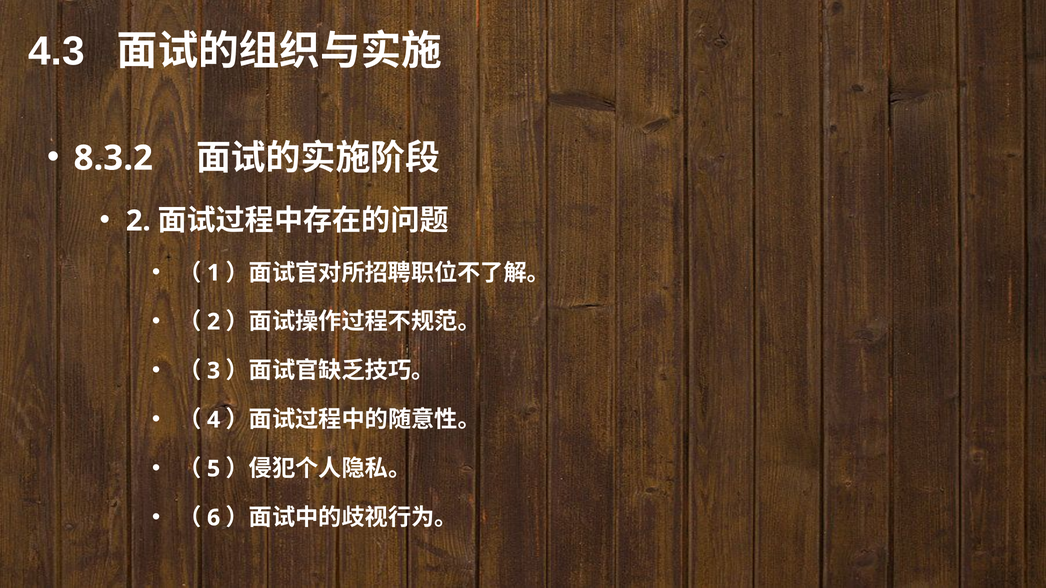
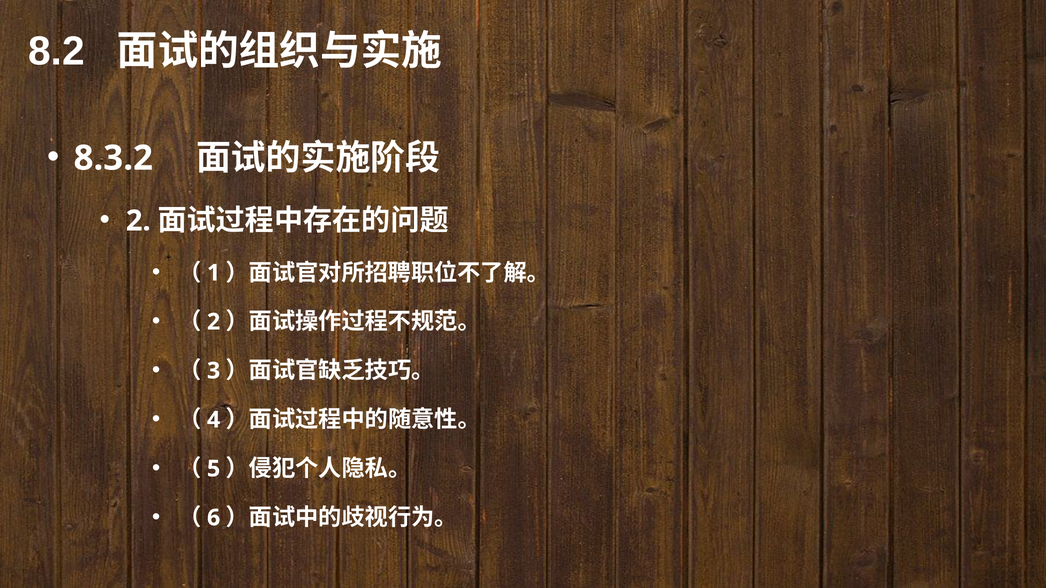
4.3: 4.3 -> 8.2 (57, 52)
